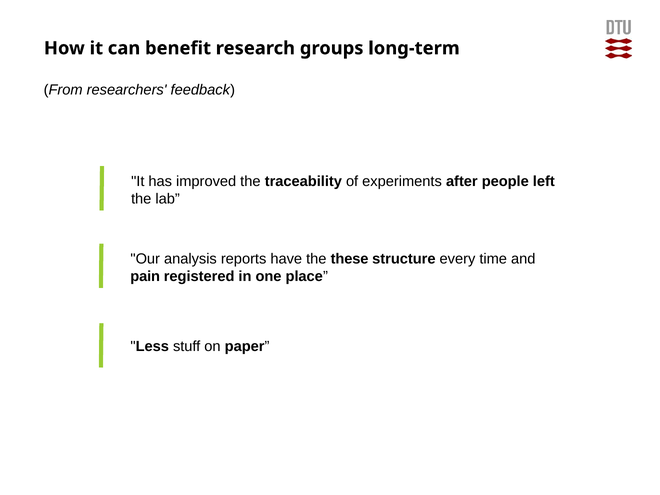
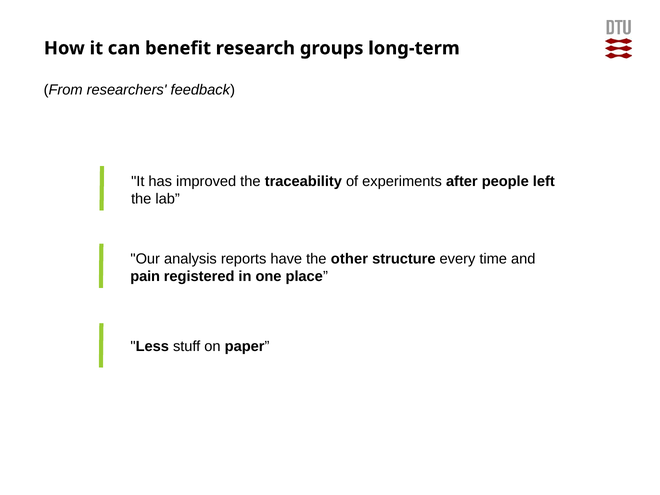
these: these -> other (349, 259)
